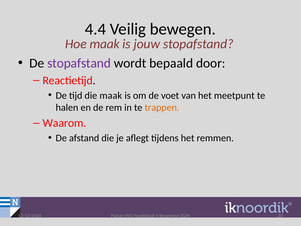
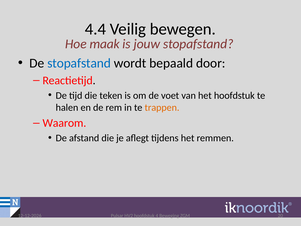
stopafstand colour: purple -> blue (79, 63)
die maak: maak -> teken (111, 95)
het meetpunt: meetpunt -> hoofdstuk (234, 95)
